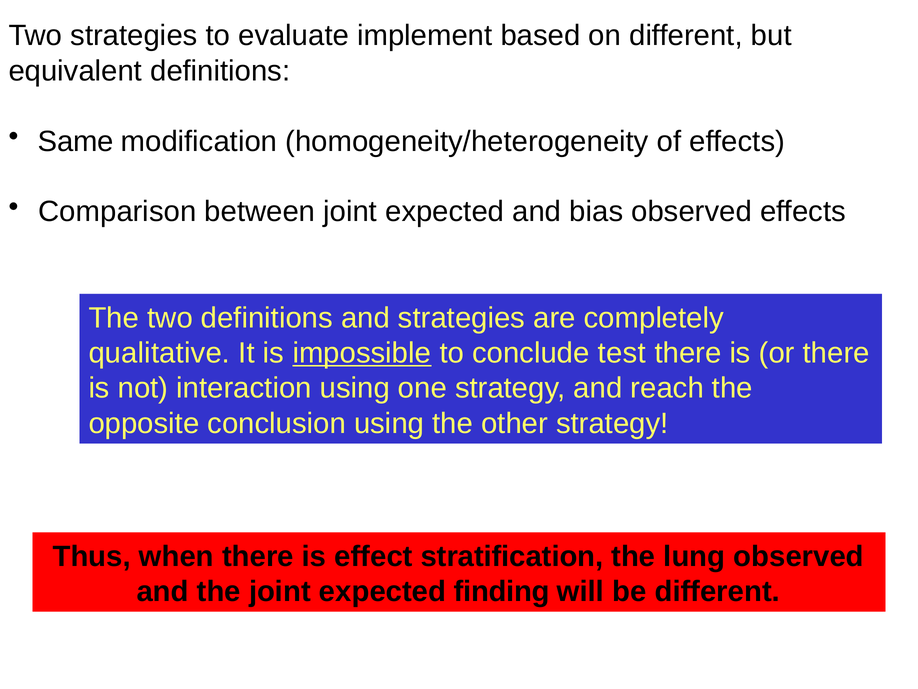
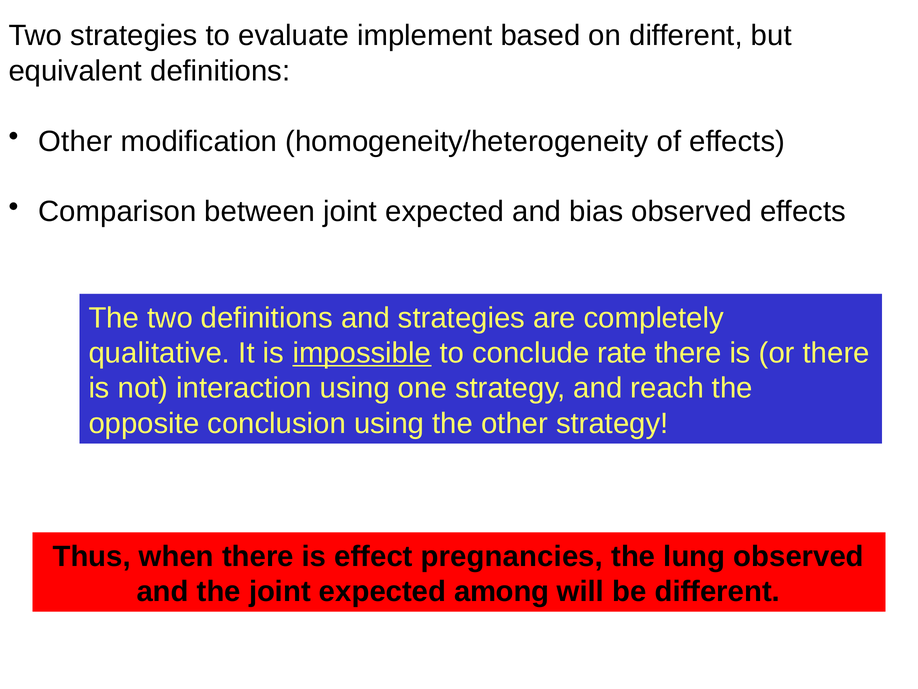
Same: Same -> Other (75, 141)
test: test -> rate (622, 353)
stratification: stratification -> pregnancies (512, 556)
finding: finding -> among (502, 591)
